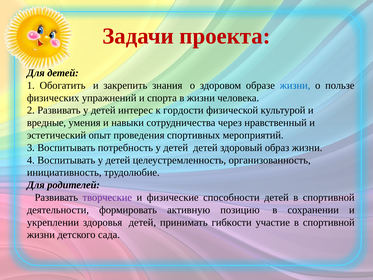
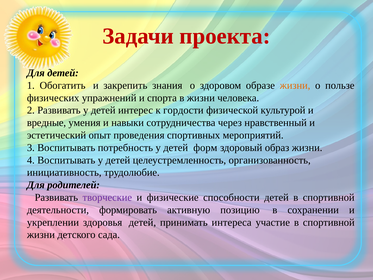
жизни colour: blue -> orange (295, 85)
детей детей: детей -> форм (205, 148)
гибкости: гибкости -> интереса (232, 222)
